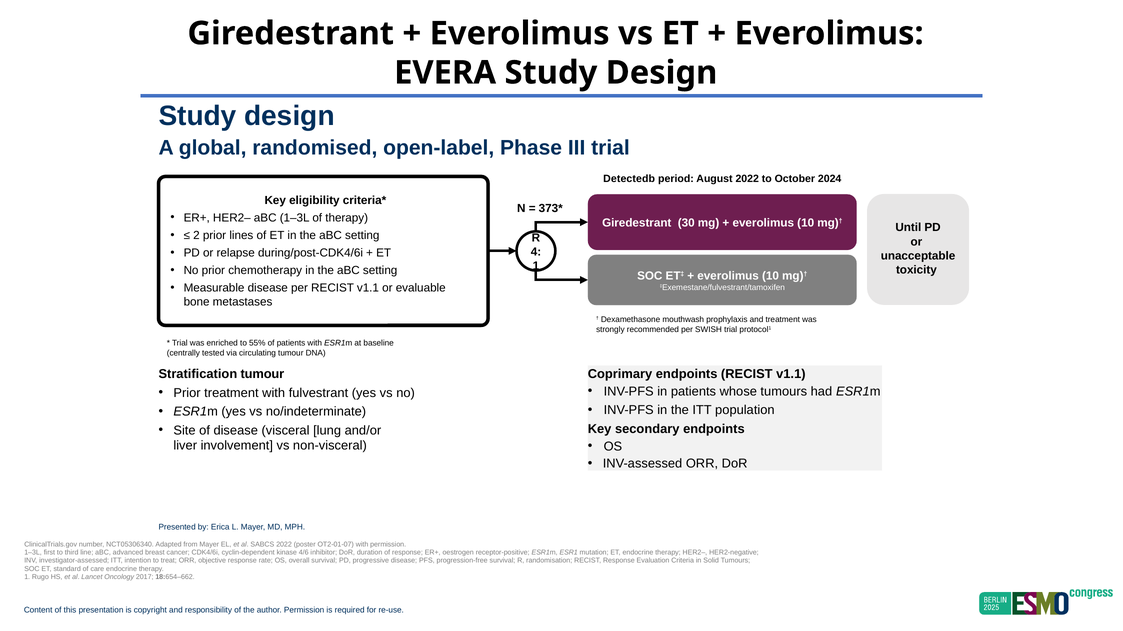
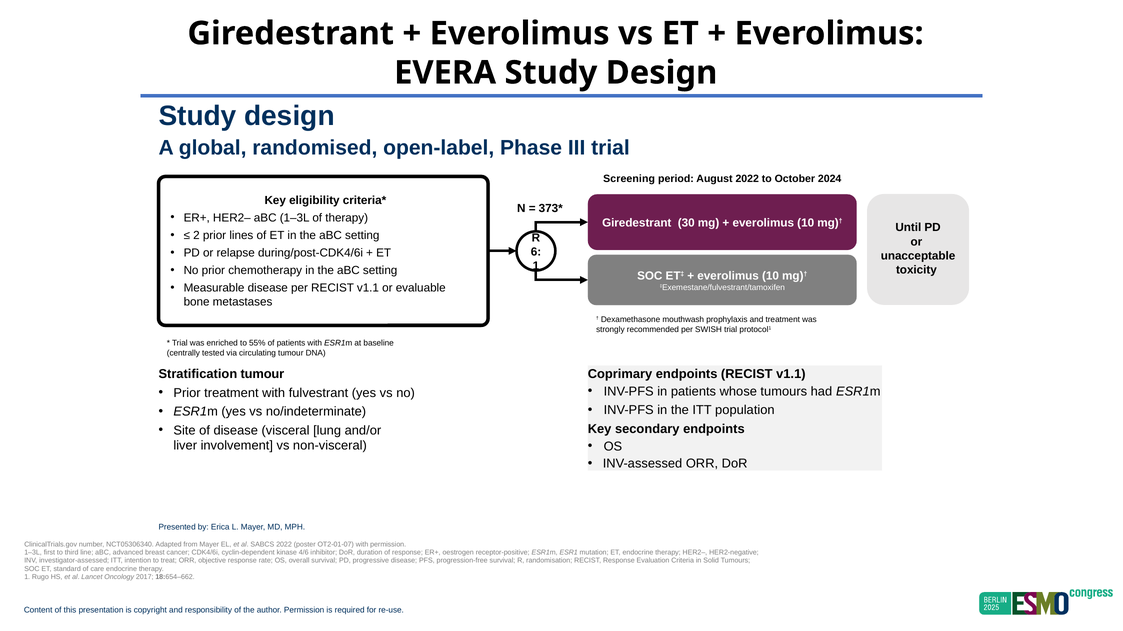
Detectedb: Detectedb -> Screening (629, 179)
4: 4 -> 6 (536, 252)
